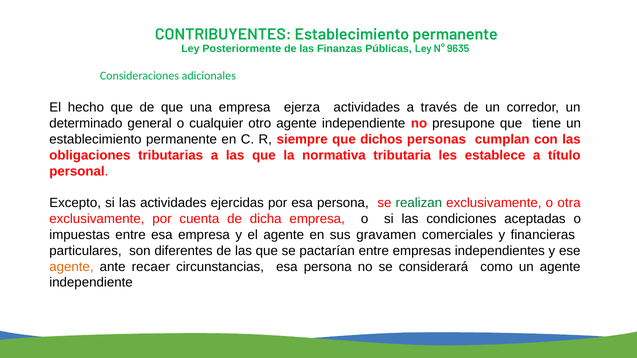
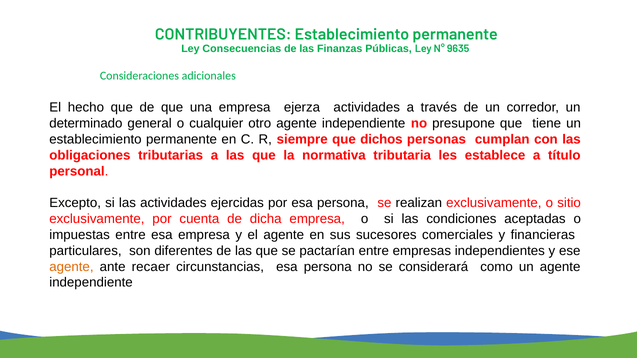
Posteriormente: Posteriormente -> Consecuencias (242, 49)
realizan colour: green -> black (419, 203)
otra: otra -> sitio (569, 203)
gravamen: gravamen -> sucesores (386, 235)
